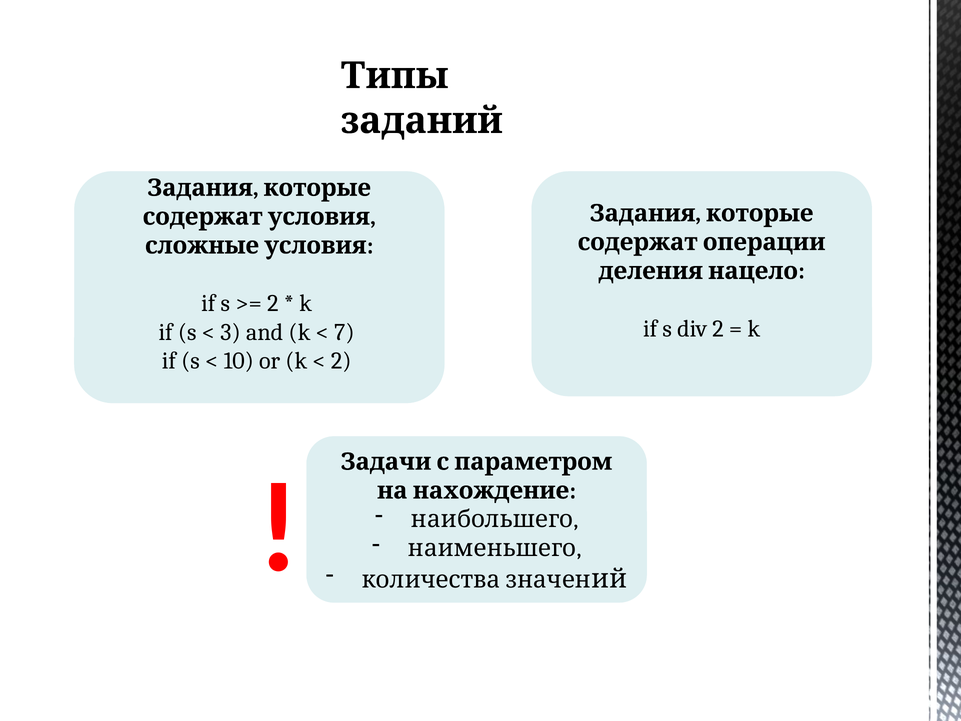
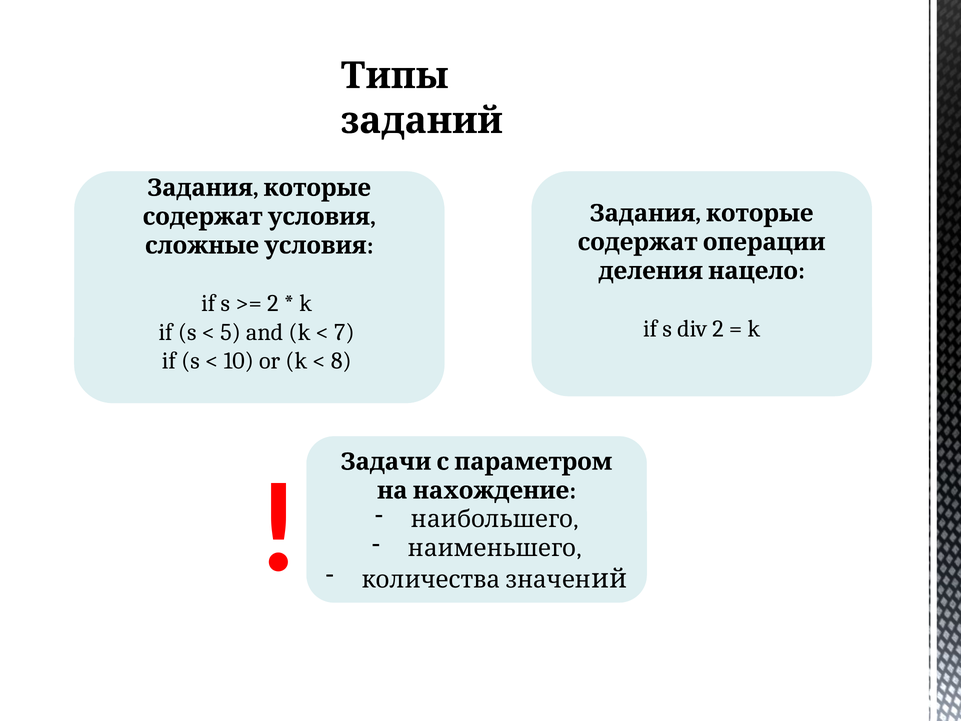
3: 3 -> 5 (231, 332)
2: 2 -> 8 (341, 361)
